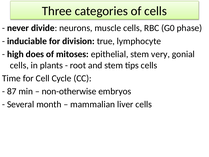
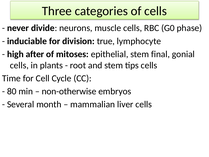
does: does -> after (35, 54)
very: very -> final (160, 54)
87: 87 -> 80 (12, 91)
